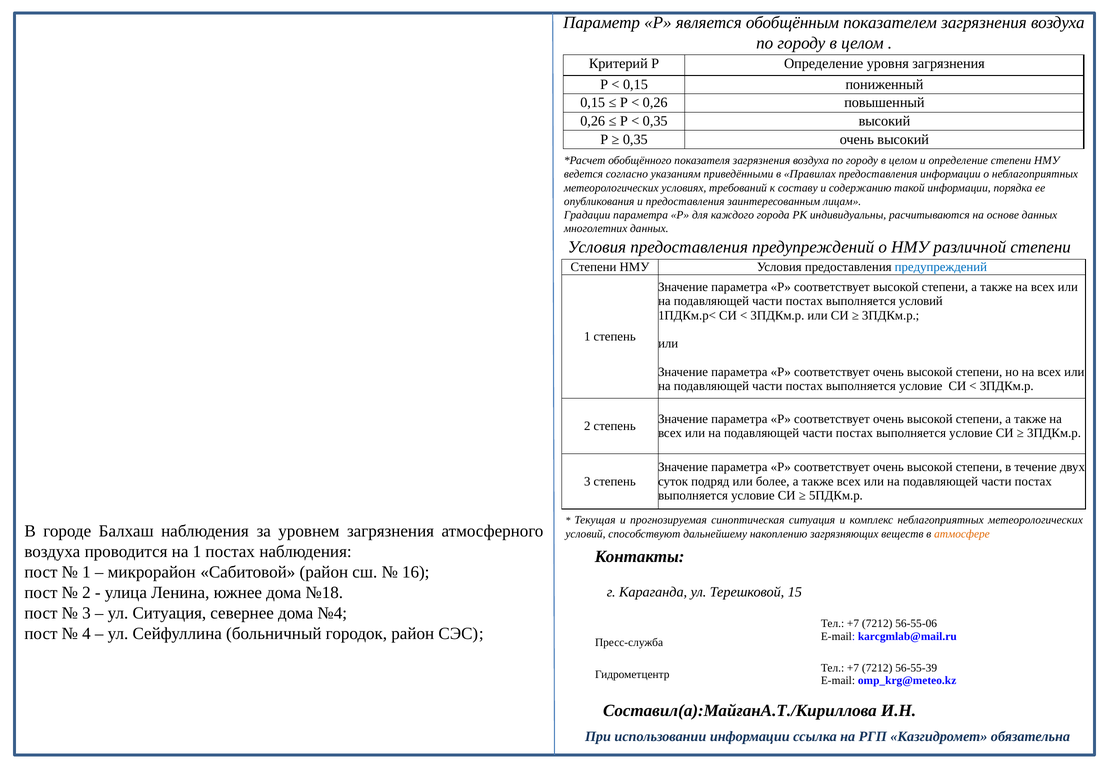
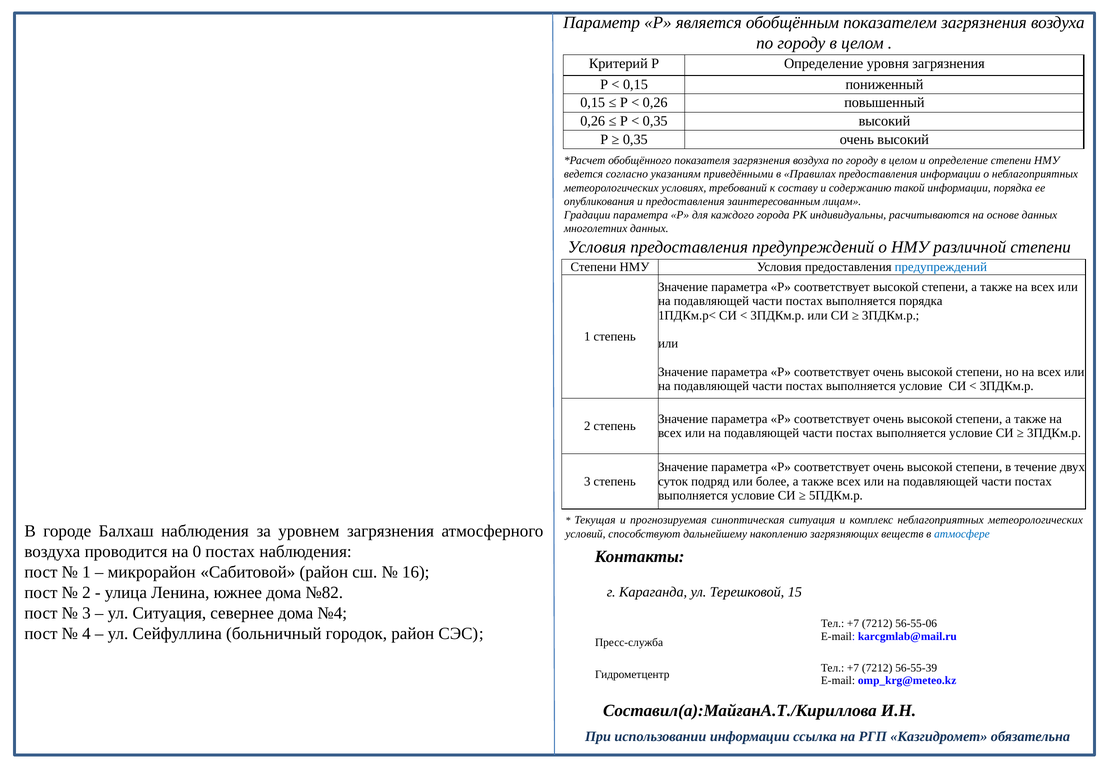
выполняется условий: условий -> порядка (921, 301)
атмосфере colour: orange -> blue (962, 534)
на 1: 1 -> 0 (197, 551)
№18: №18 -> №82 (324, 592)
